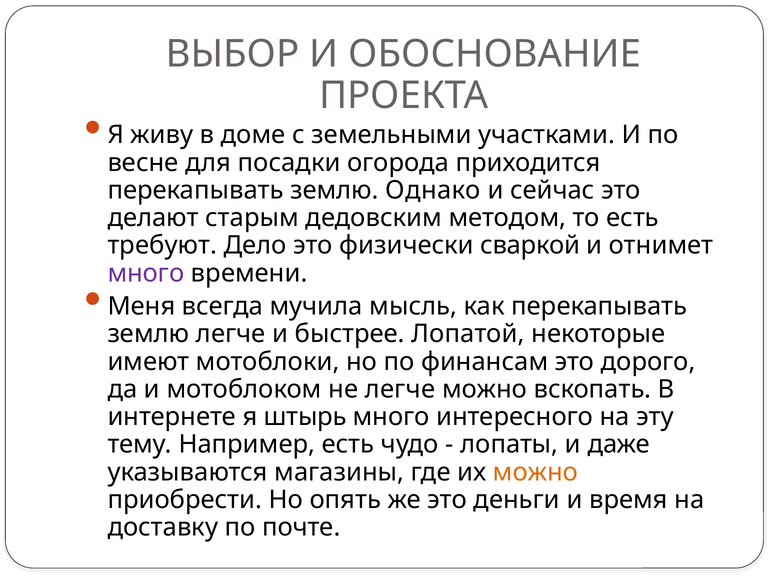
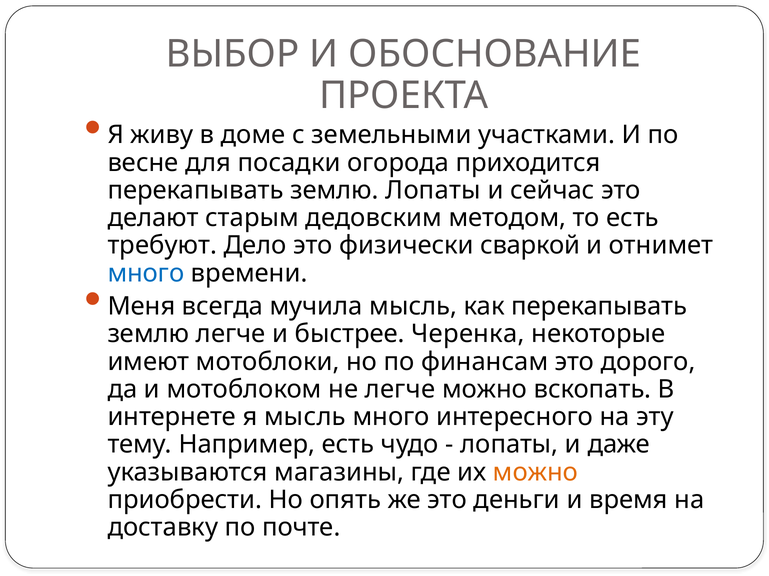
землю Однако: Однако -> Лопаты (433, 190)
много colour: purple -> blue (146, 273)
Лопатой: Лопатой -> Черенка (468, 334)
я штырь: штырь -> мысль (305, 417)
